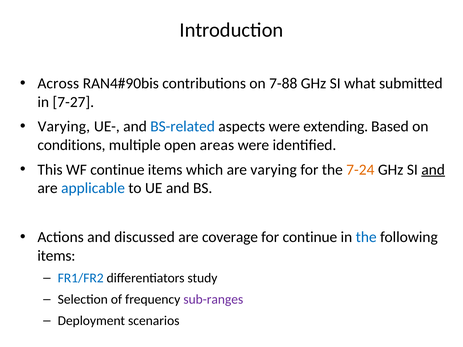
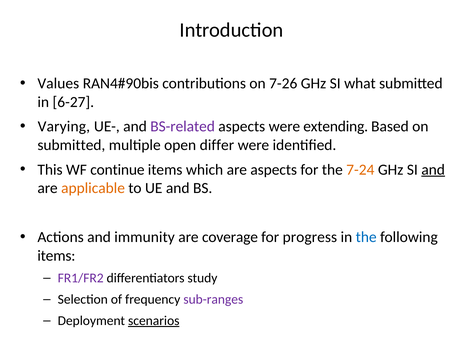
Across: Across -> Values (58, 84)
7-88: 7-88 -> 7-26 (283, 84)
7-27: 7-27 -> 6-27 (73, 102)
BS-related colour: blue -> purple (183, 127)
conditions: conditions -> submitted (71, 145)
areas: areas -> differ (217, 145)
are varying: varying -> aspects (274, 170)
applicable colour: blue -> orange (93, 188)
discussed: discussed -> immunity (145, 237)
for continue: continue -> progress (310, 237)
FR1/FR2 colour: blue -> purple (81, 278)
scenarios underline: none -> present (154, 321)
